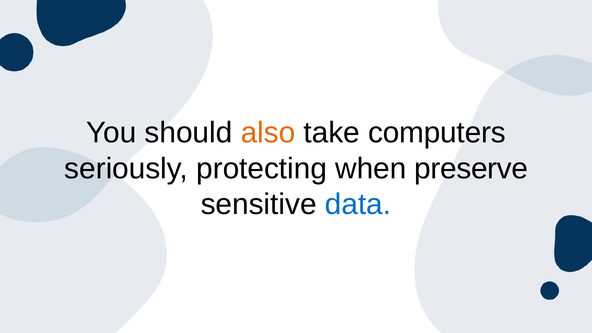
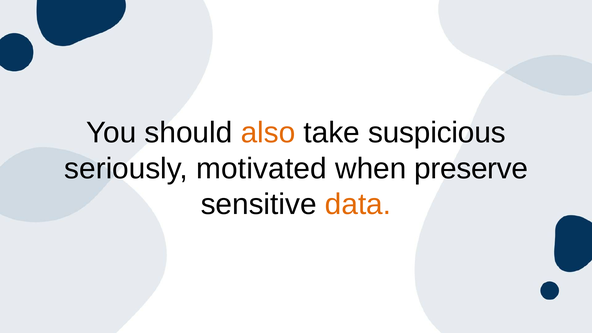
computers: computers -> suspicious (437, 133)
protecting: protecting -> motivated (262, 169)
data colour: blue -> orange (358, 204)
